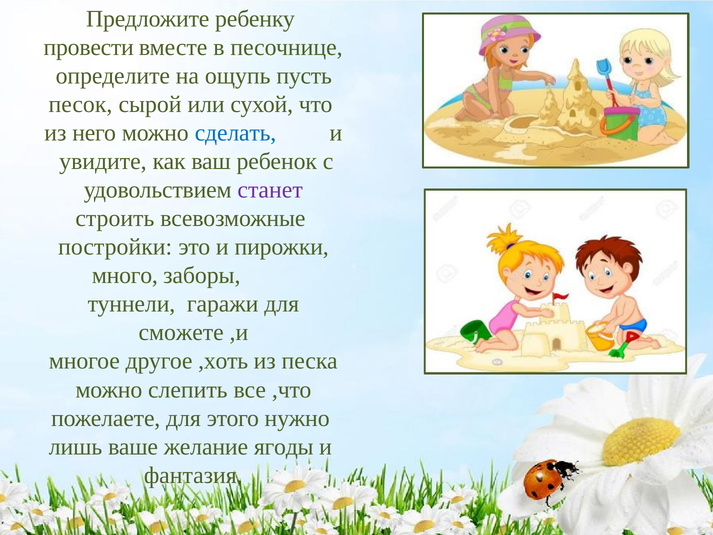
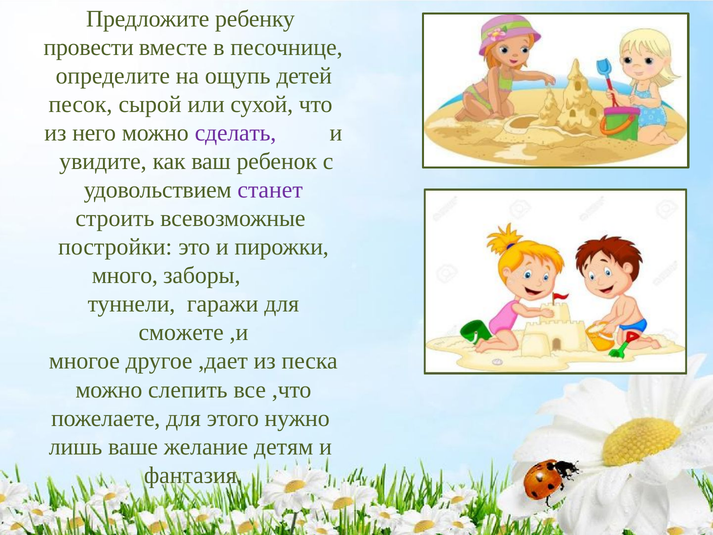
пусть: пусть -> детей (304, 76)
сделать colour: blue -> purple (236, 133)
,хоть: ,хоть -> ,дает (223, 361)
ягоды: ягоды -> детям (284, 447)
